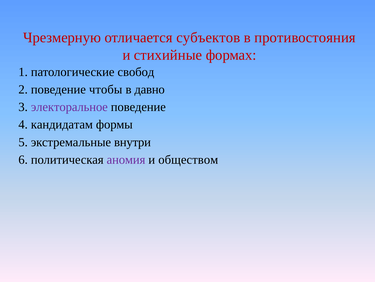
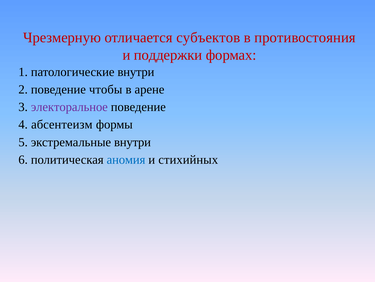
стихийные: стихийные -> поддержки (168, 55)
патологические свобод: свобод -> внутри (136, 72)
давно: давно -> арене (149, 89)
кандидатам: кандидатам -> абсентеизм (62, 124)
аномия colour: purple -> blue (126, 159)
обществом: обществом -> стихийных (188, 159)
